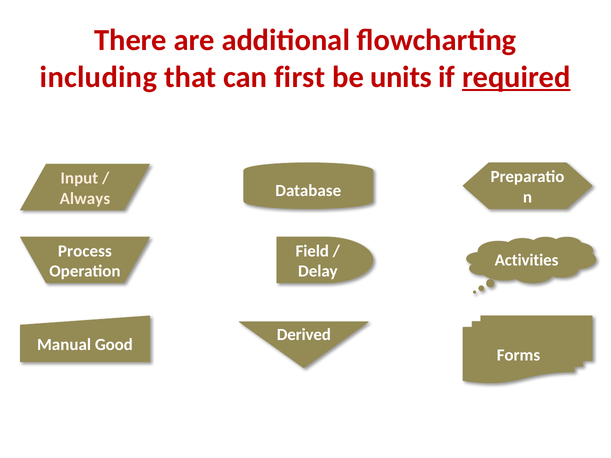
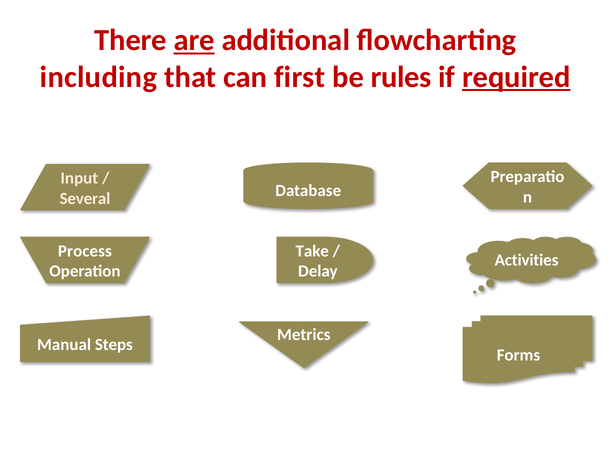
are underline: none -> present (194, 40)
units: units -> rules (401, 77)
Always: Always -> Several (85, 199)
Field: Field -> Take (312, 251)
Derived: Derived -> Metrics (304, 335)
Good: Good -> Steps (114, 345)
